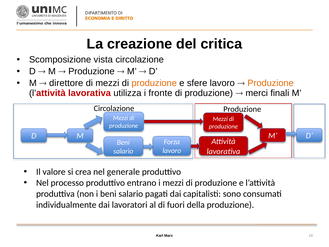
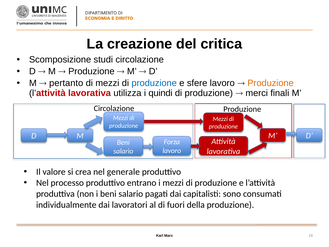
vista: vista -> studi (103, 60)
direttore: direttore -> pertanto (66, 83)
produzione colour: orange -> blue (154, 83)
fronte: fronte -> quindi (161, 93)
